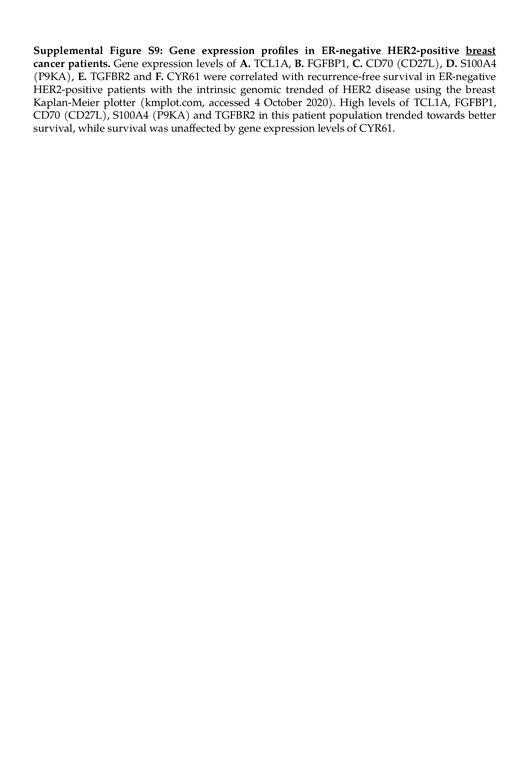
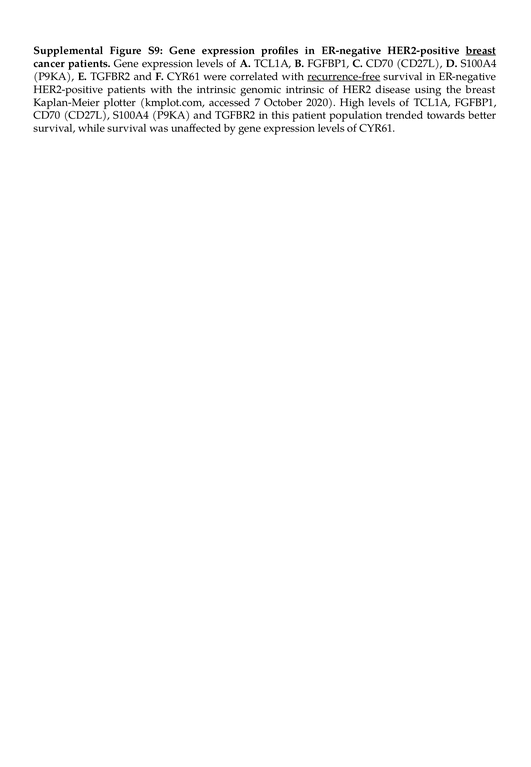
recurrence-free underline: none -> present (344, 76)
genomic trended: trended -> intrinsic (305, 89)
4: 4 -> 7 (257, 102)
